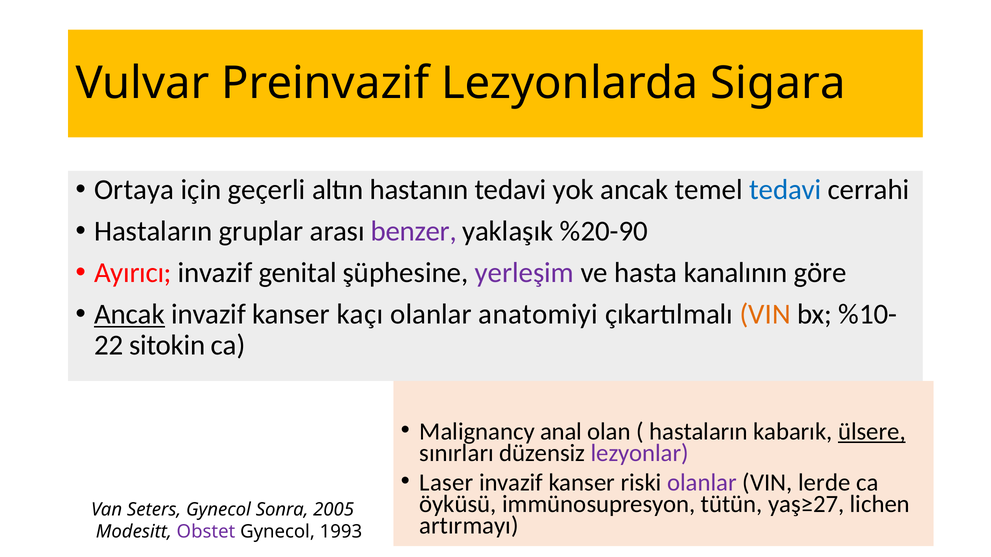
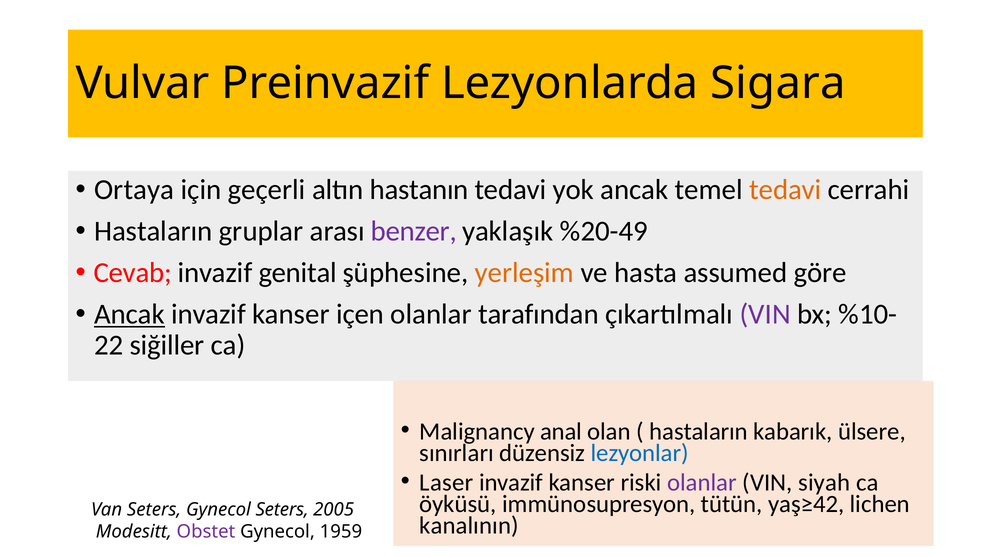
tedavi colour: blue -> orange (785, 190)
%20-90: %20-90 -> %20-49 (604, 232)
Ayırıcı: Ayırıcı -> Cevab (133, 273)
yerleşim colour: purple -> orange (524, 273)
kanalının: kanalının -> assumed (735, 273)
kaçı: kaçı -> içen (360, 315)
anatomiyi: anatomiyi -> tarafından (538, 315)
VIN colour: orange -> purple (765, 315)
sitokin: sitokin -> siğiller (167, 346)
ülsere underline: present -> none (872, 432)
lezyonlar colour: purple -> blue (640, 453)
lerde: lerde -> siyah (824, 483)
yaş≥27: yaş≥27 -> yaş≥42 (806, 504)
Gynecol Sonra: Sonra -> Seters (282, 510)
artırmayı: artırmayı -> kanalının (469, 526)
1993: 1993 -> 1959 (341, 532)
